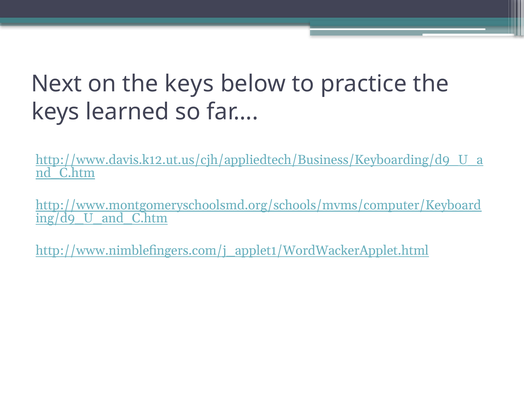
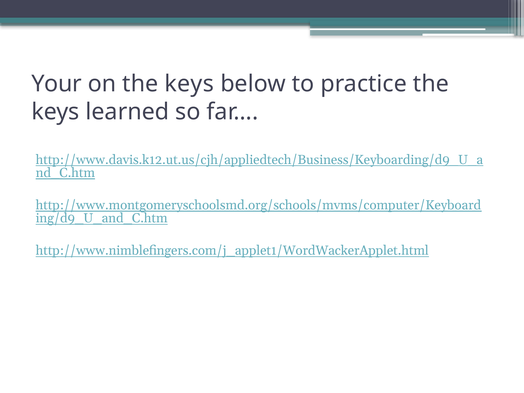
Next: Next -> Your (57, 84)
